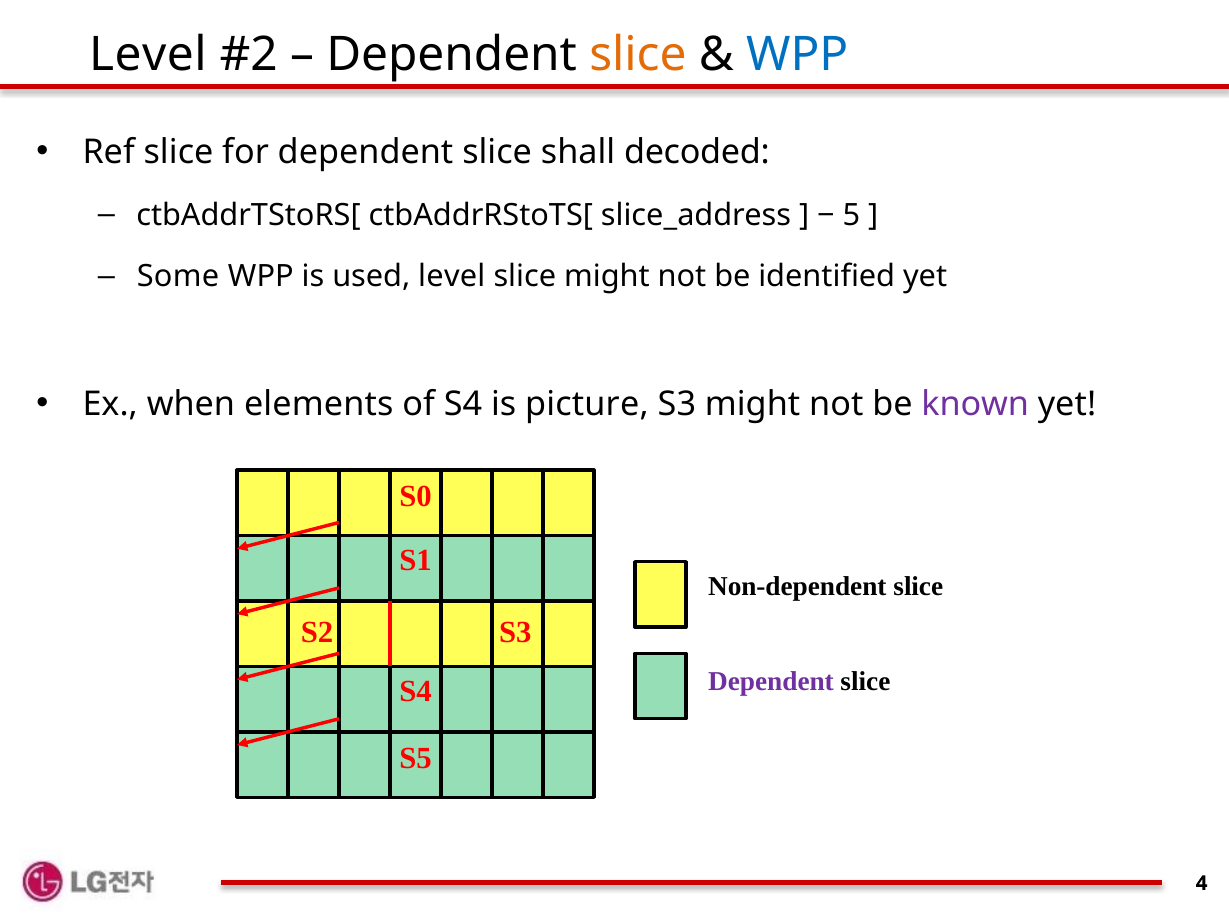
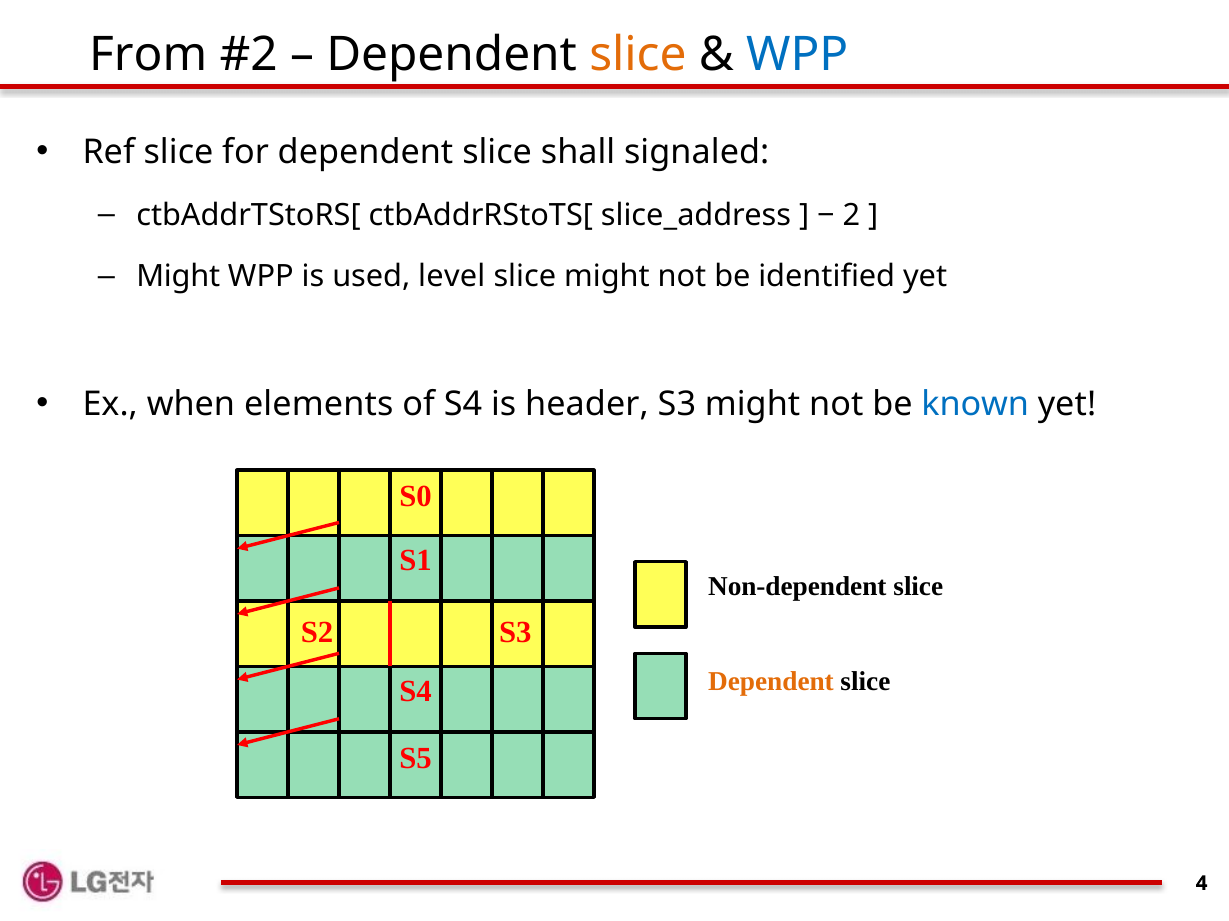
Level: Level -> From (148, 55)
decoded: decoded -> signaled (697, 152)
5: 5 -> 2 (851, 216)
Some: Some -> Might (178, 277)
picture: picture -> header (587, 405)
known colour: purple -> blue (975, 405)
Dependent colour: purple -> orange (771, 682)
